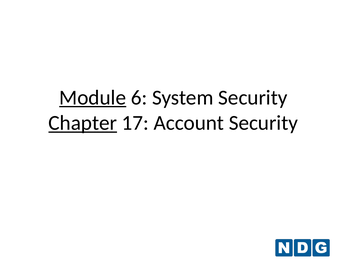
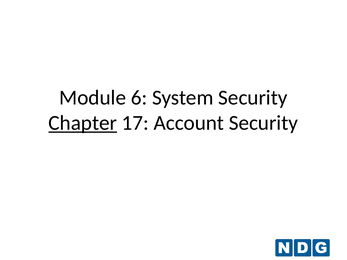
Module underline: present -> none (93, 98)
